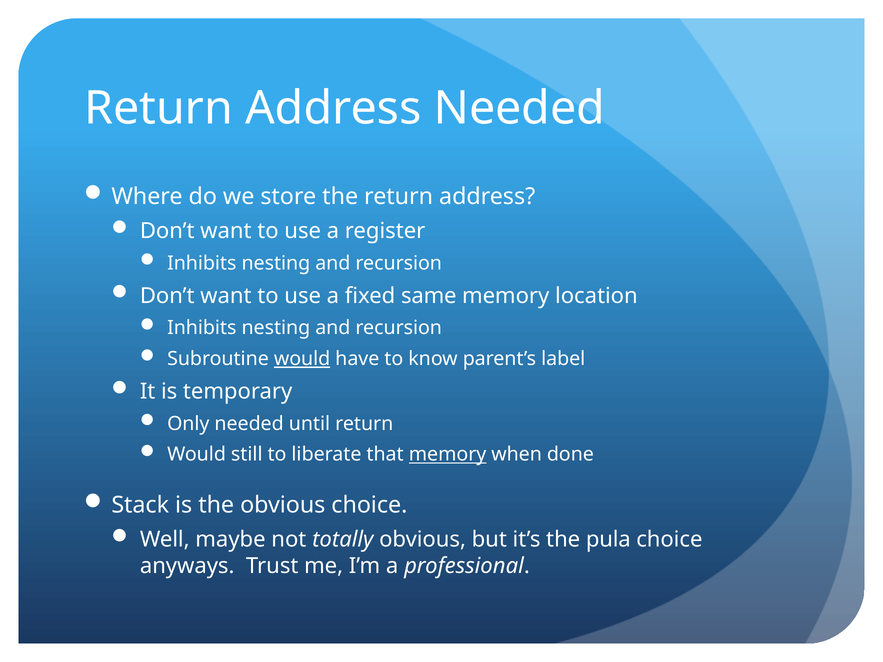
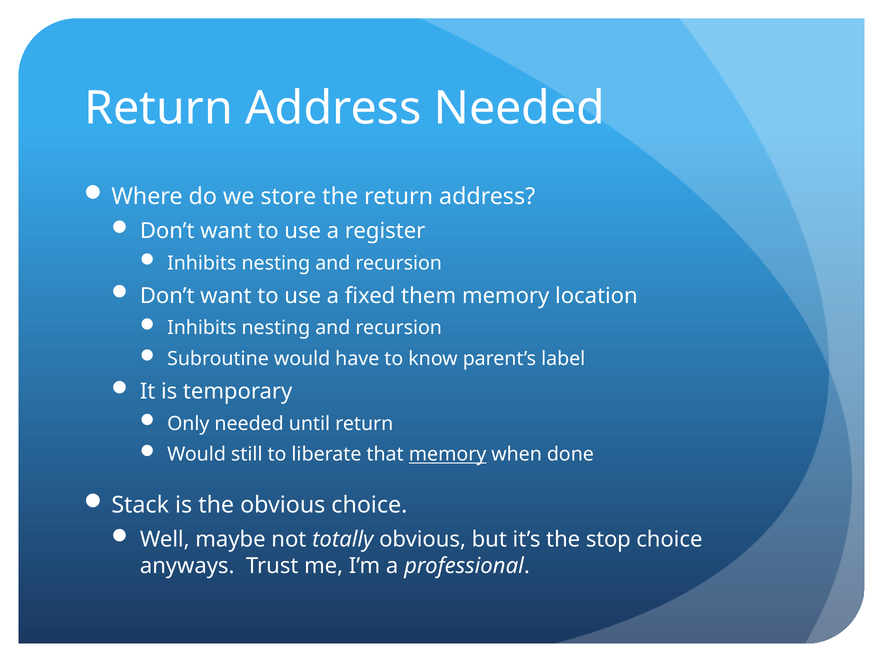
same: same -> them (429, 296)
would underline: present -> none (302, 359)
pula: pula -> stop (608, 540)
